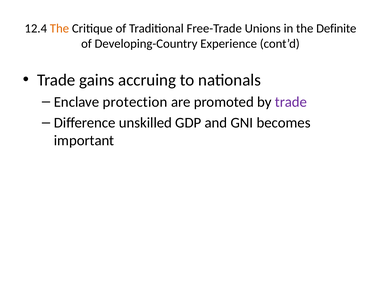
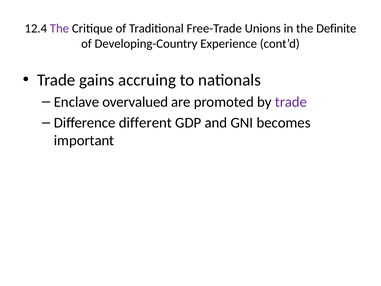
The colour: orange -> purple (59, 29)
protection: protection -> overvalued (135, 102)
unskilled: unskilled -> different (145, 123)
